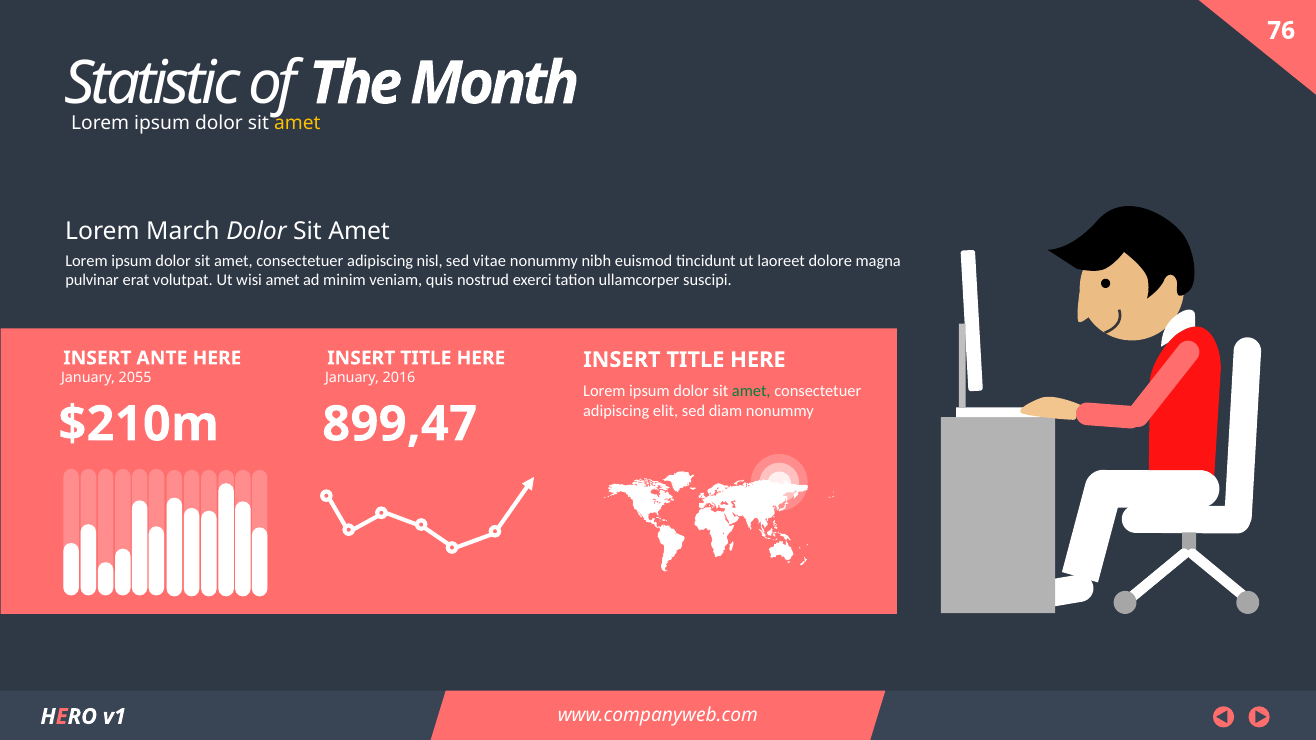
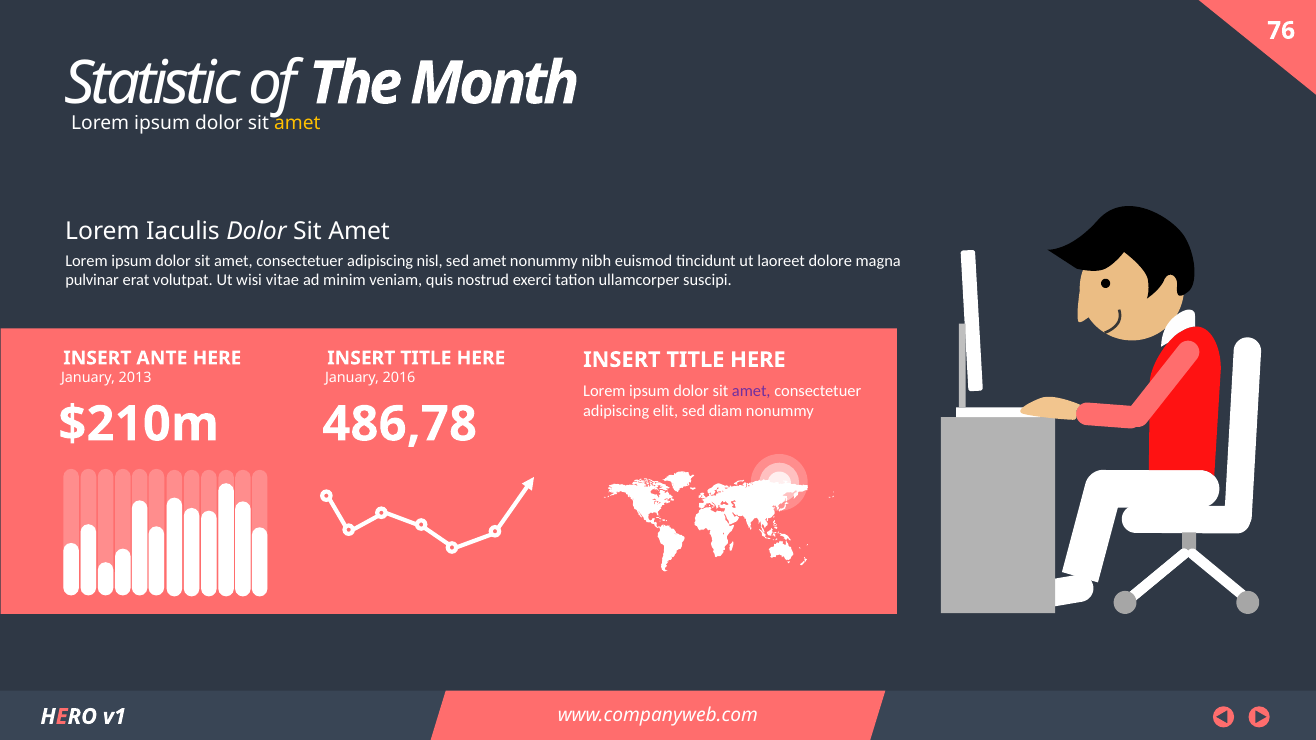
March: March -> Iaculis (183, 231)
sed vitae: vitae -> amet (490, 261)
wisi amet: amet -> vitae (282, 281)
2055: 2055 -> 2013 (135, 378)
amet colour: green -> purple (751, 392)
899,47: 899,47 -> 486,78 (400, 424)
